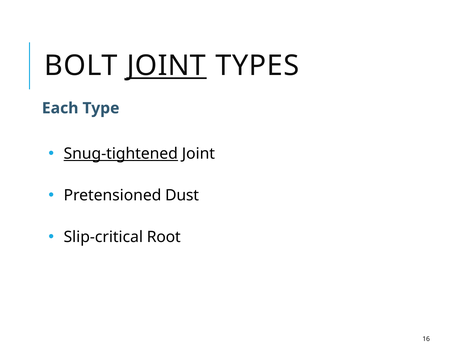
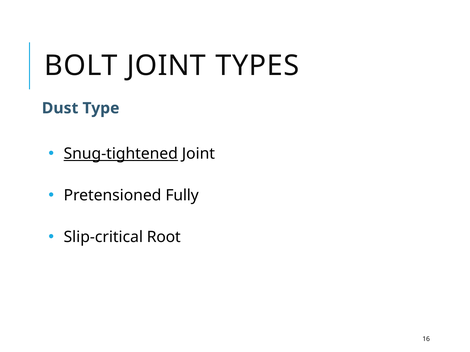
JOINT underline: present -> none (166, 66)
Each: Each -> Dust (60, 108)
Dust: Dust -> Fully (182, 196)
